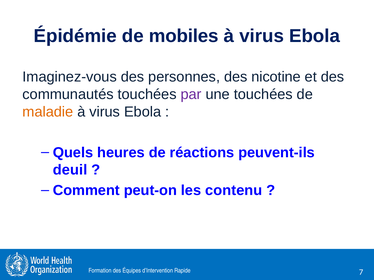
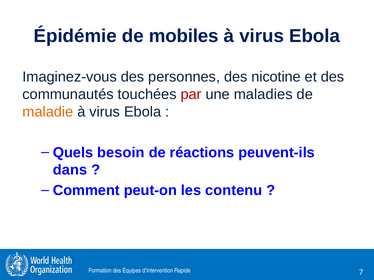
par colour: purple -> red (191, 95)
une touchées: touchées -> maladies (263, 95)
heures: heures -> besoin (121, 153)
deuil: deuil -> dans (70, 170)
